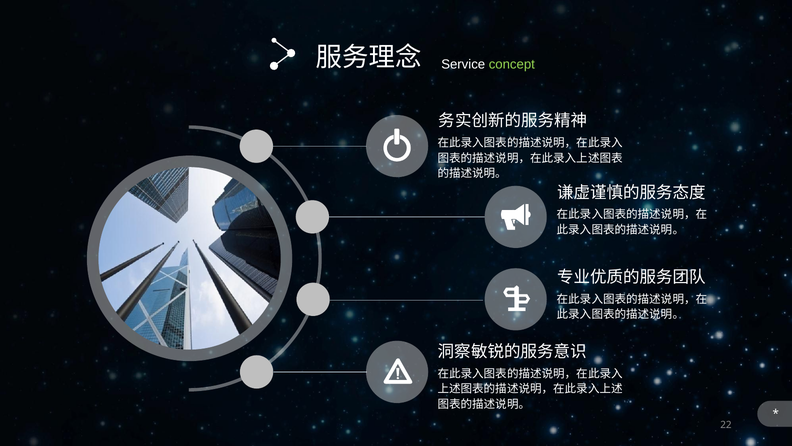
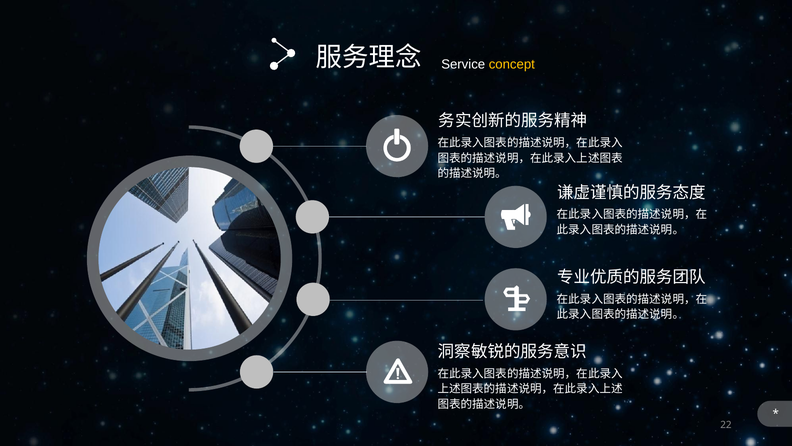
concept colour: light green -> yellow (512, 64)
